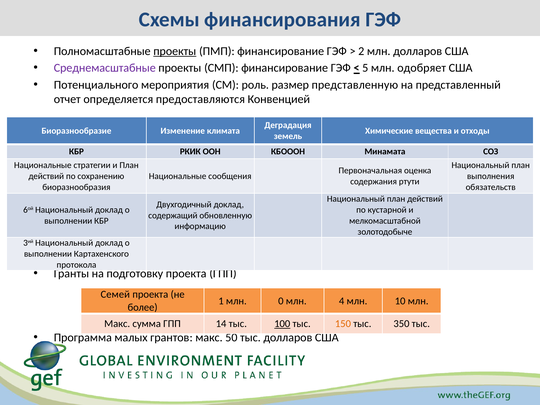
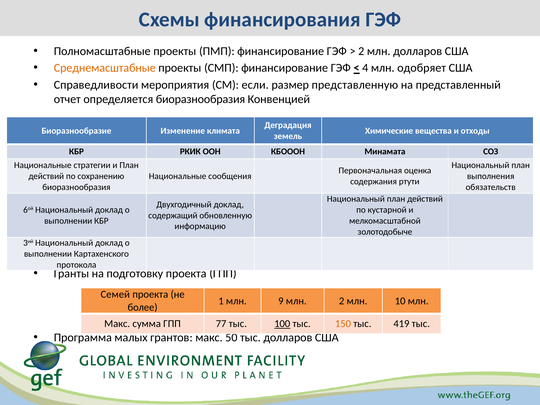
проекты underline: present -> none (175, 51)
Среднемасштабные colour: purple -> orange (105, 68)
5: 5 -> 4 (365, 68)
Потенциального: Потенциального -> Справедливости (96, 85)
роль: роль -> если (255, 85)
определяется предоставляются: предоставляются -> биоразнообразия (200, 99)
0: 0 -> 9 (281, 301)
млн 4: 4 -> 2 (342, 301)
14: 14 -> 77 (221, 324)
350: 350 -> 419 (401, 324)
